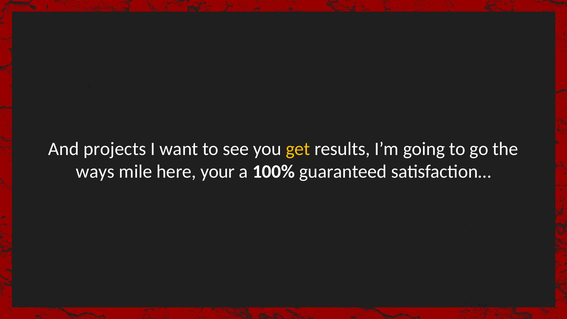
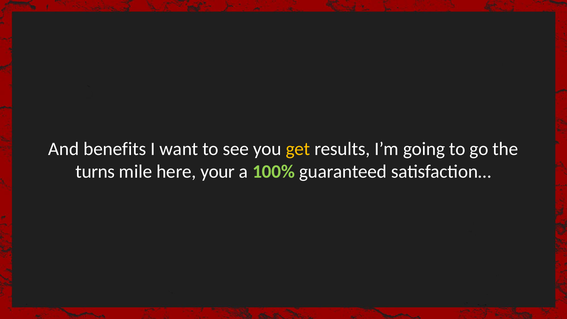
projects: projects -> benefits (115, 149)
ways: ways -> turns (95, 172)
100% colour: white -> light green (274, 172)
